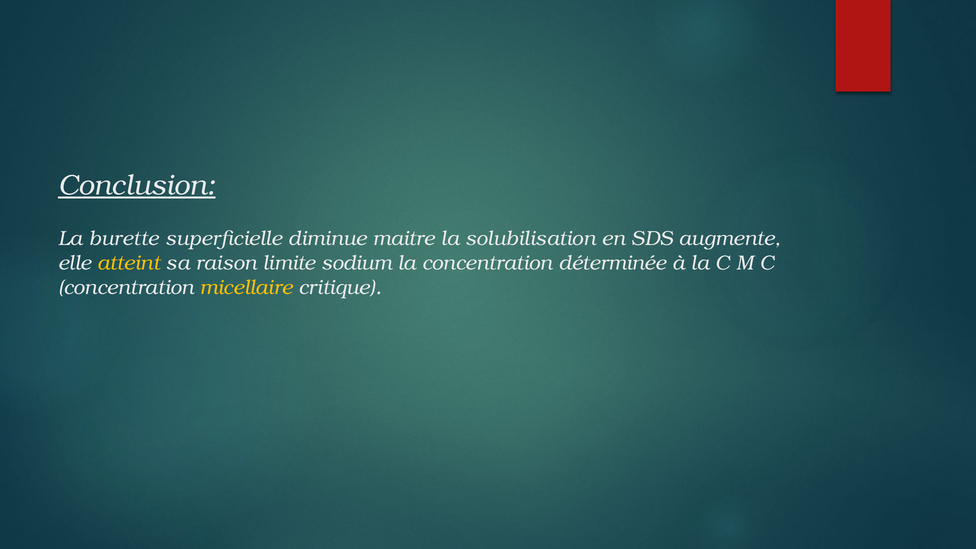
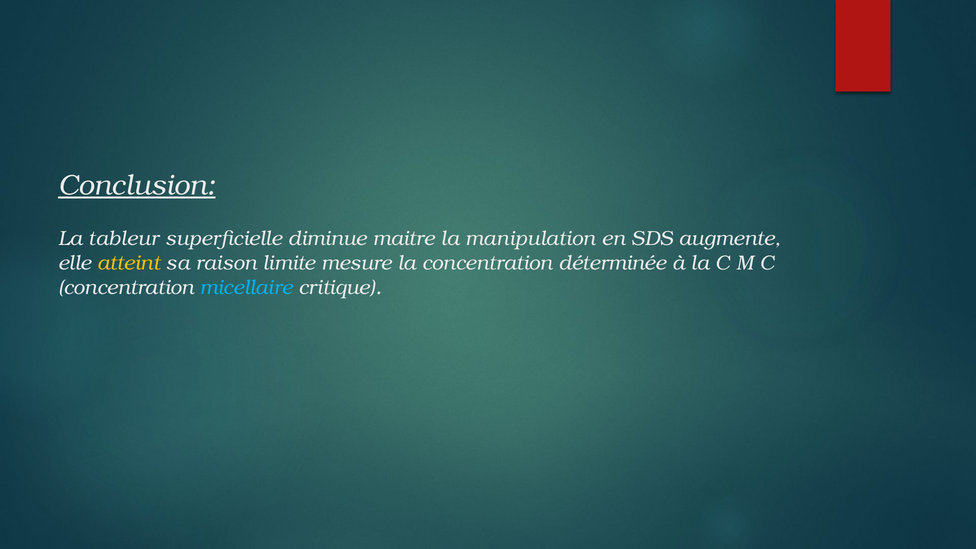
burette: burette -> tableur (124, 239)
solubilisation: solubilisation -> manipulation (530, 239)
sodium: sodium -> mesure (357, 263)
micellaire colour: yellow -> light blue (246, 287)
